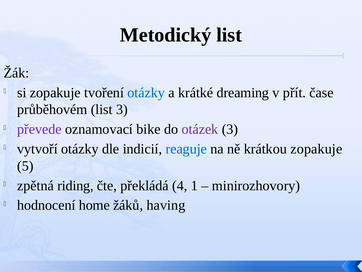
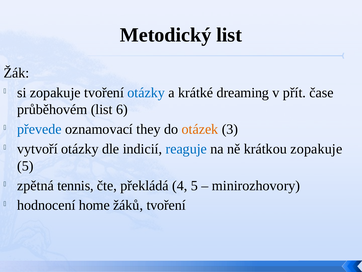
list 3: 3 -> 6 (122, 109)
převede colour: purple -> blue (39, 129)
bike: bike -> they (148, 129)
otázek colour: purple -> orange (200, 129)
riding: riding -> tennis (75, 185)
4 1: 1 -> 5 (194, 185)
žáků having: having -> tvoření (166, 205)
